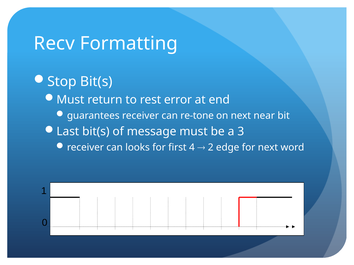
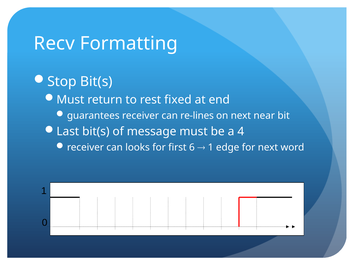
error: error -> fixed (178, 100)
re-tone: re-tone -> re-lines (197, 116)
3: 3 -> 4 (241, 132)
4: 4 -> 6 (192, 148)
2: 2 -> 1 (211, 148)
